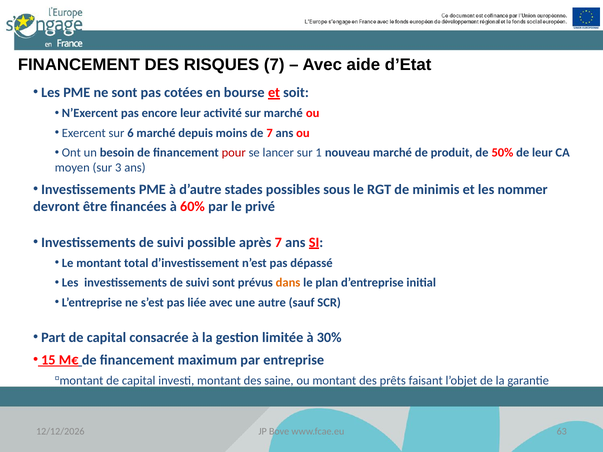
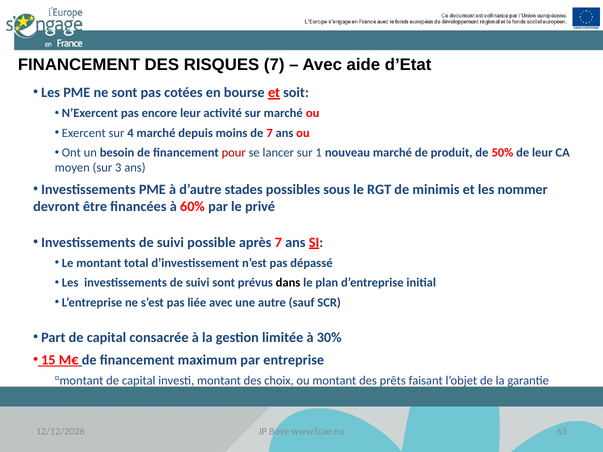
6: 6 -> 4 (130, 133)
dans colour: orange -> black (288, 283)
saine: saine -> choix (279, 381)
